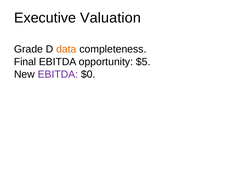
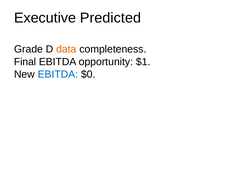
Valuation: Valuation -> Predicted (110, 18)
$5: $5 -> $1 (143, 62)
EBITDA colour: purple -> blue (58, 74)
